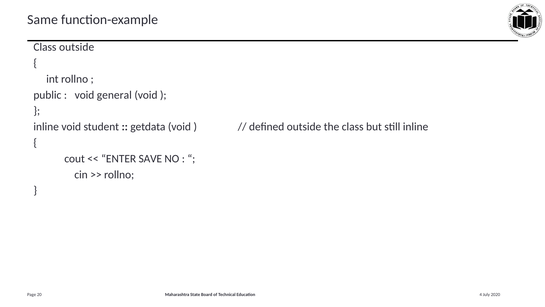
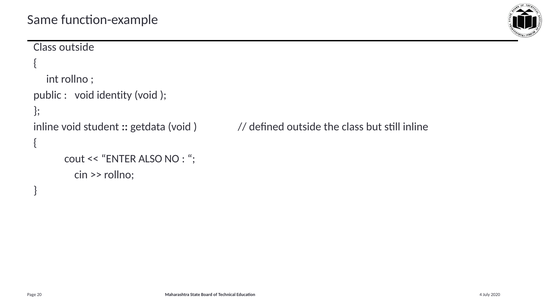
general: general -> identity (114, 95)
SAVE: SAVE -> ALSO (150, 158)
